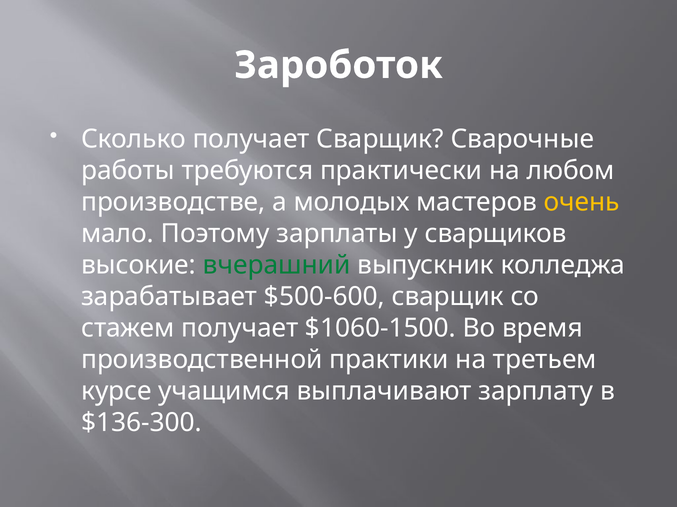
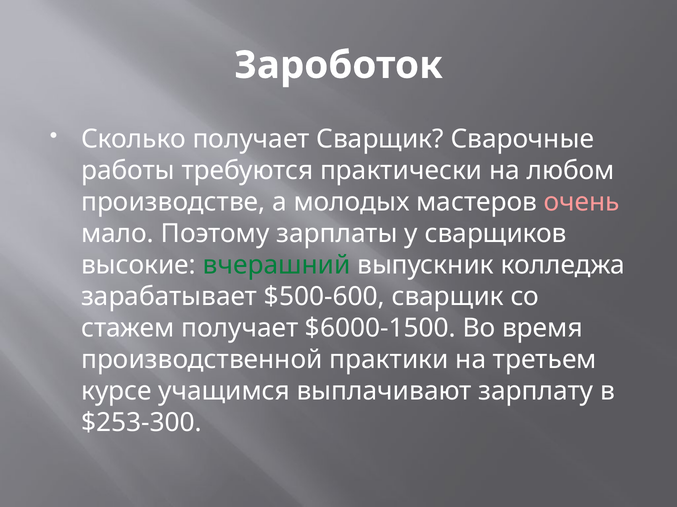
очень colour: yellow -> pink (582, 202)
$1060-1500: $1060-1500 -> $6000-1500 (380, 329)
$136-300: $136-300 -> $253-300 (141, 423)
